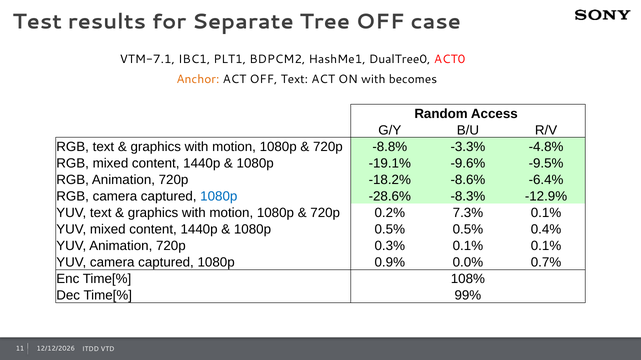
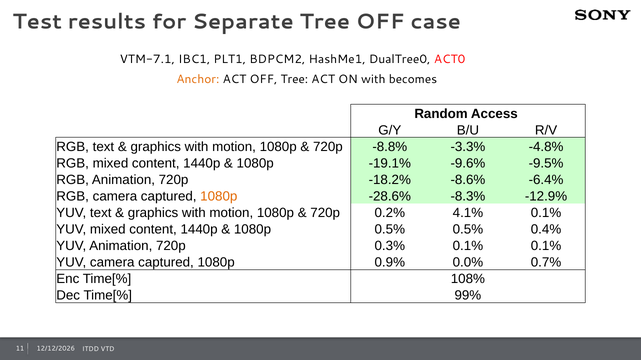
OFF Text: Text -> Tree (294, 79)
1080p colour: blue -> orange (219, 196)
7.3%: 7.3% -> 4.1% (468, 213)
